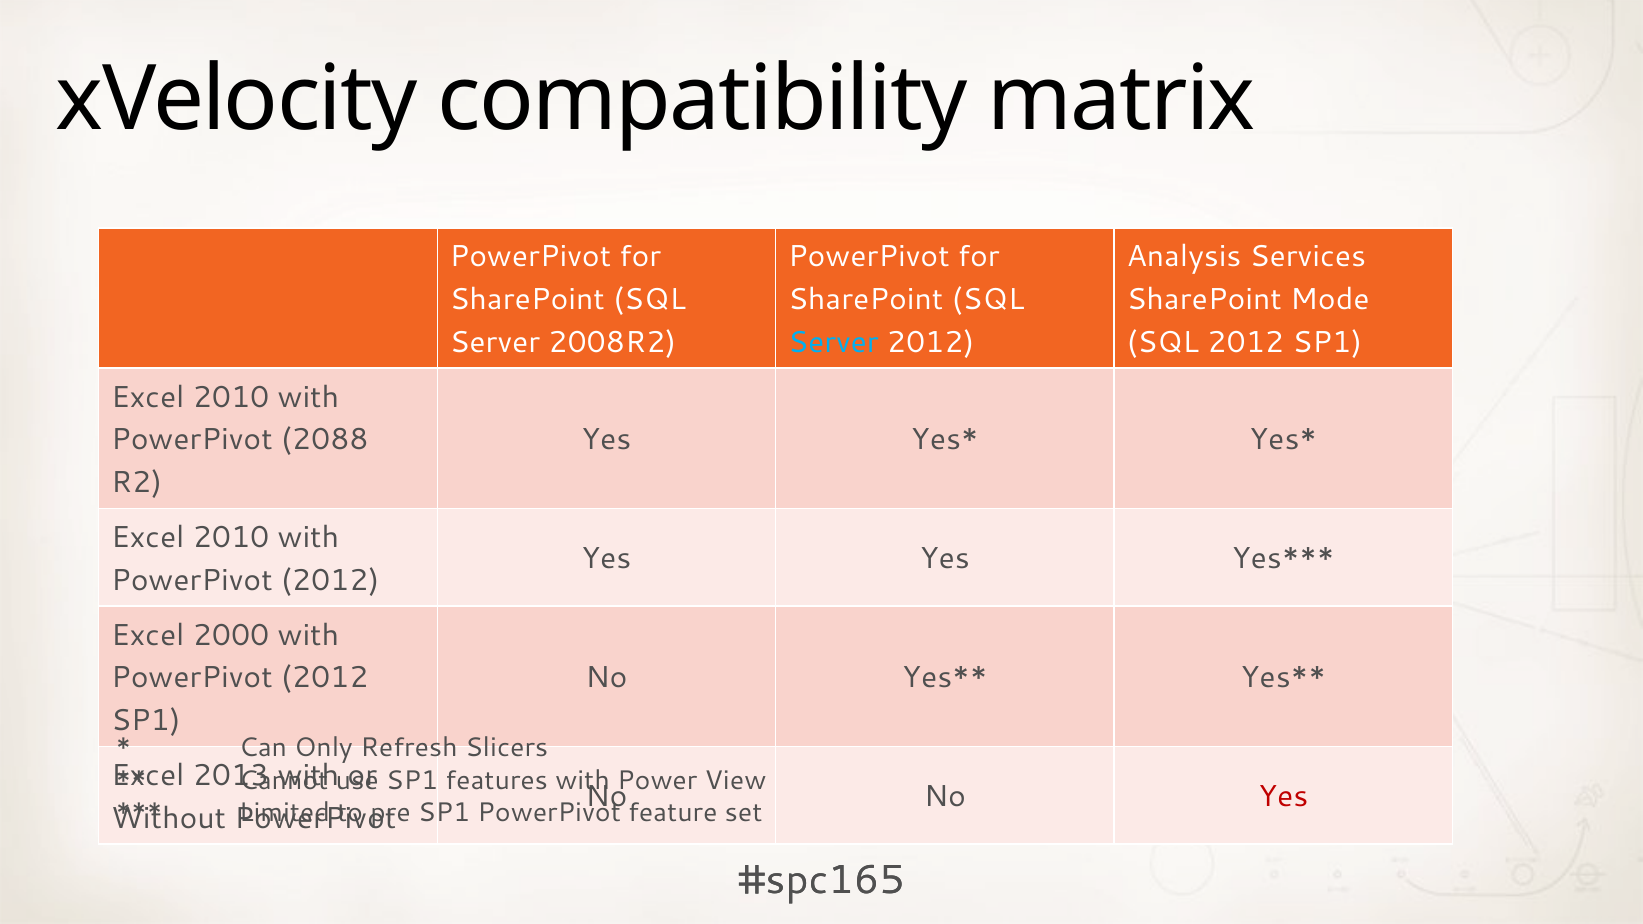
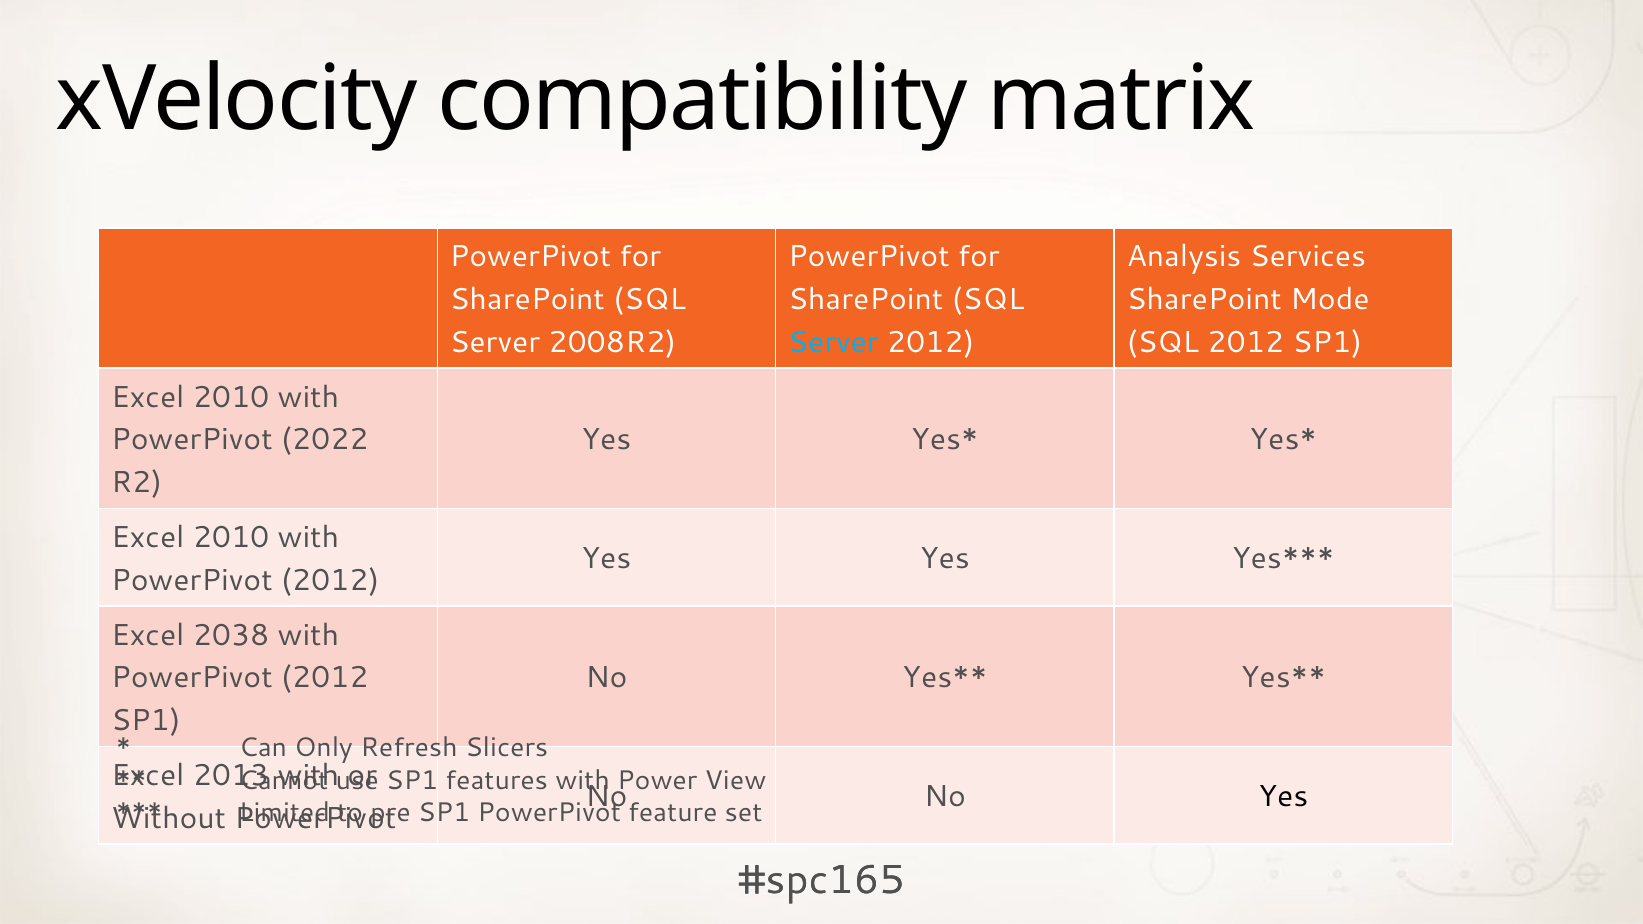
2088: 2088 -> 2022 (325, 440)
2000: 2000 -> 2038 (231, 635)
Yes colour: red -> black (1283, 797)
